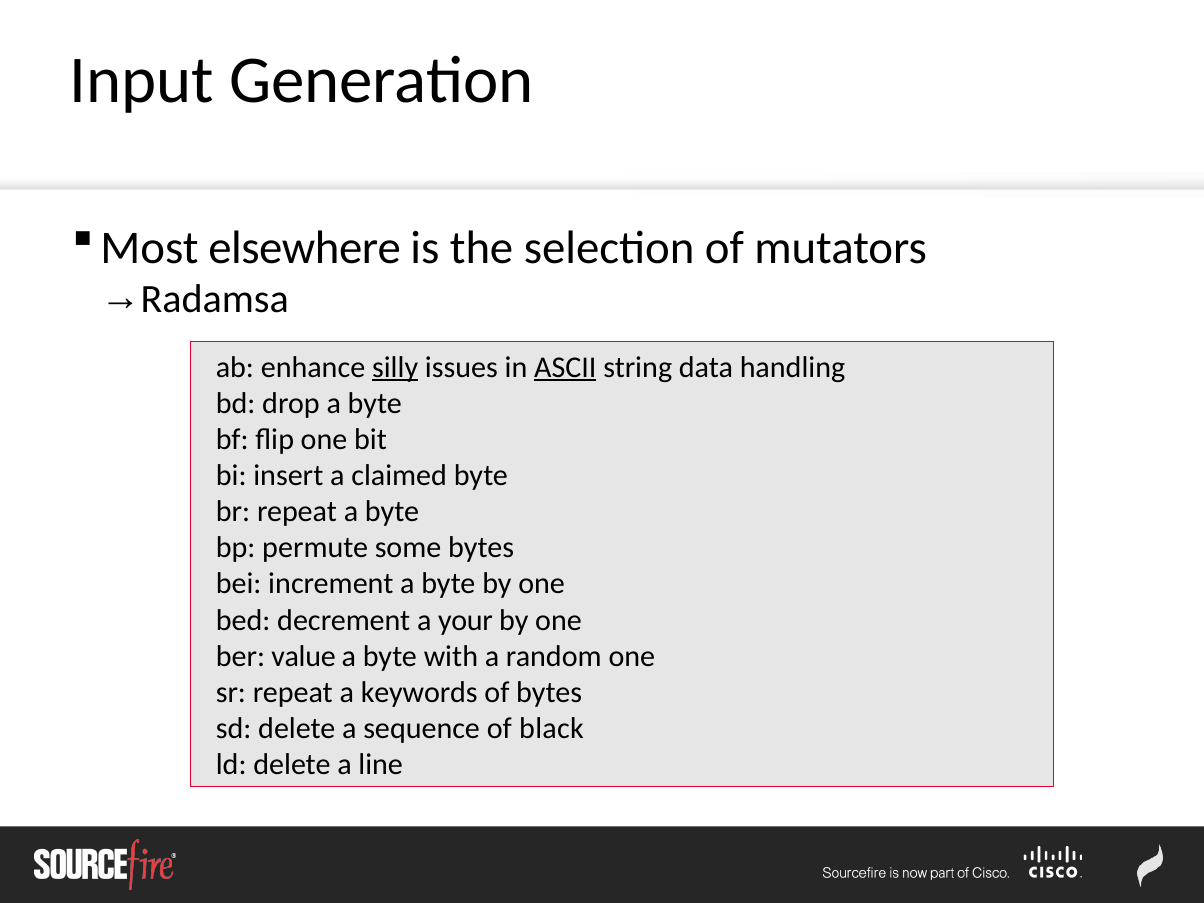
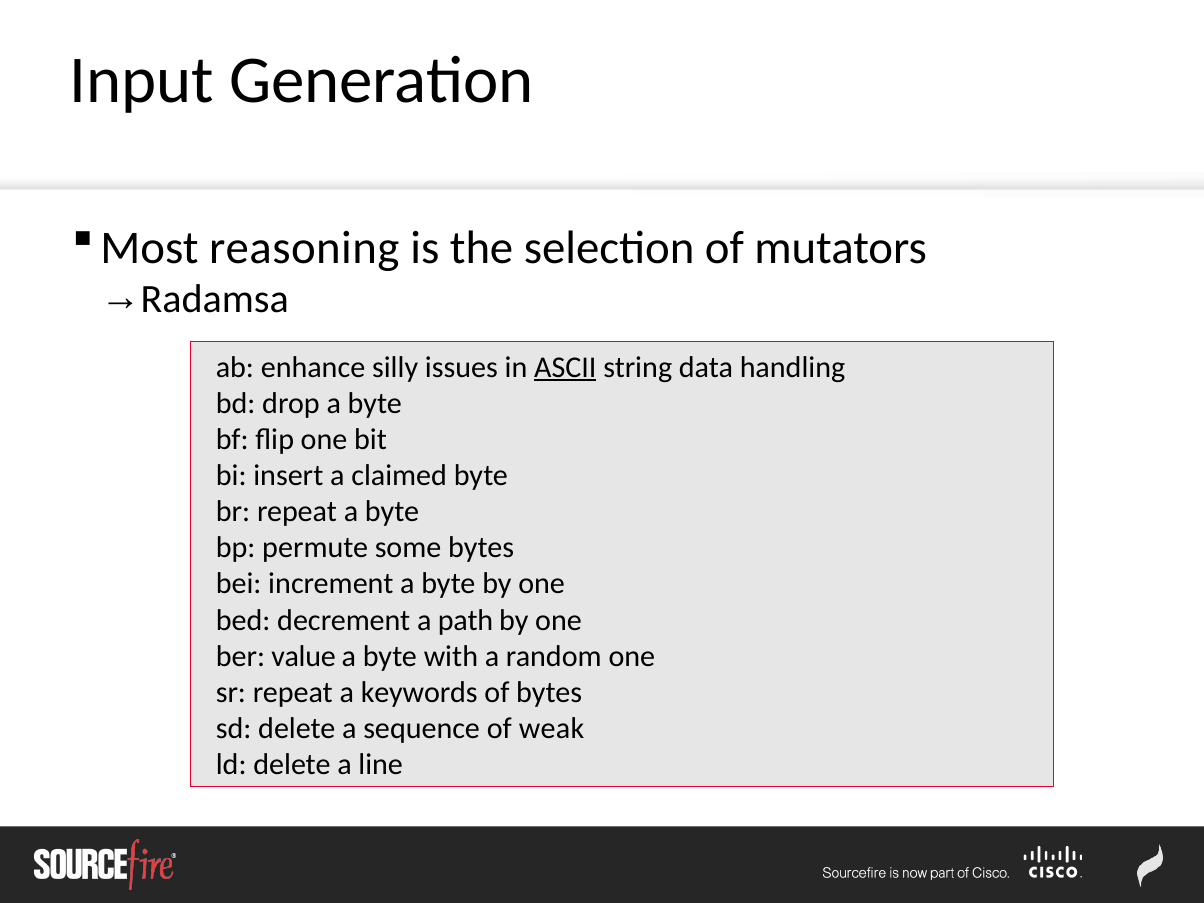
elsewhere: elsewhere -> reasoning (304, 248)
silly underline: present -> none (395, 367)
your: your -> path (465, 620)
black: black -> weak (551, 728)
